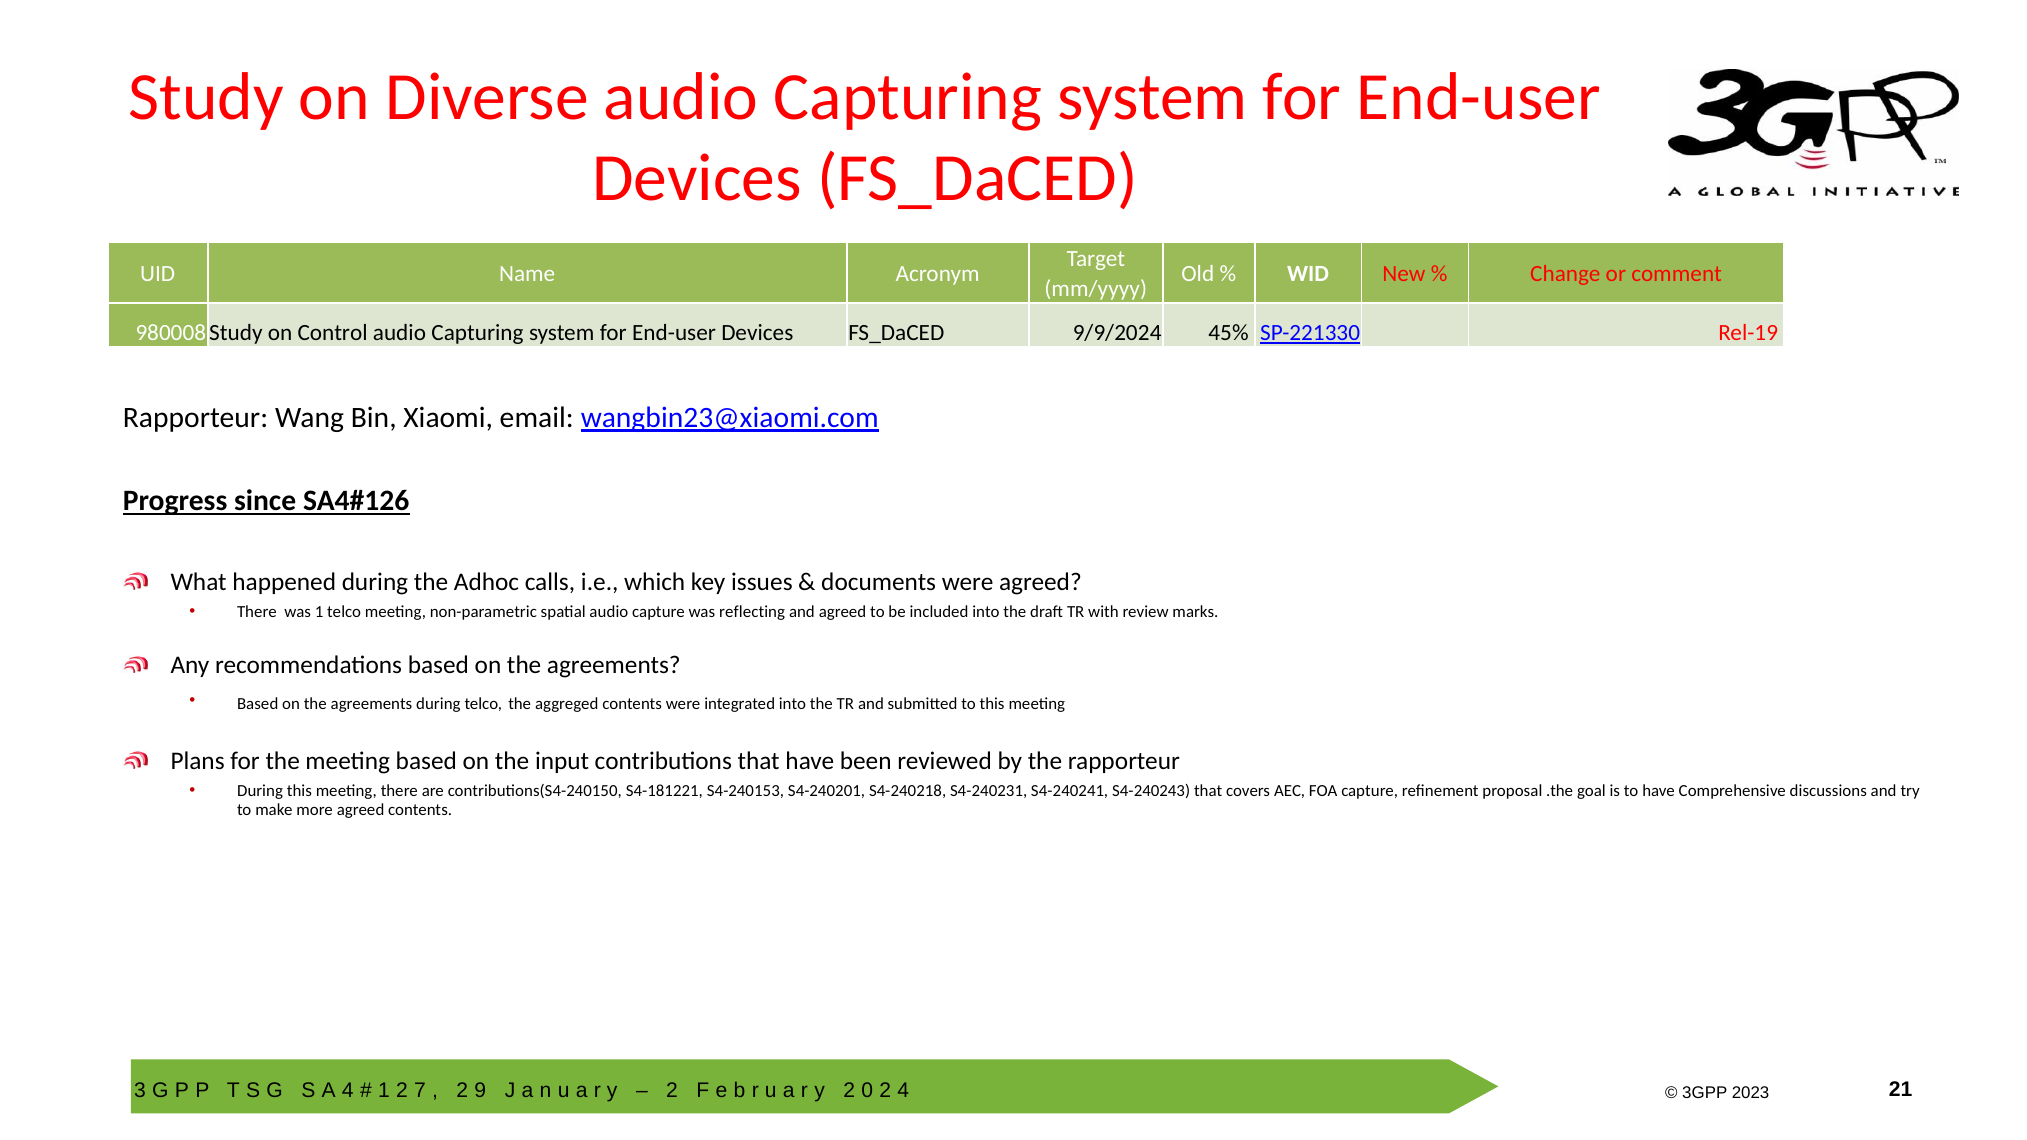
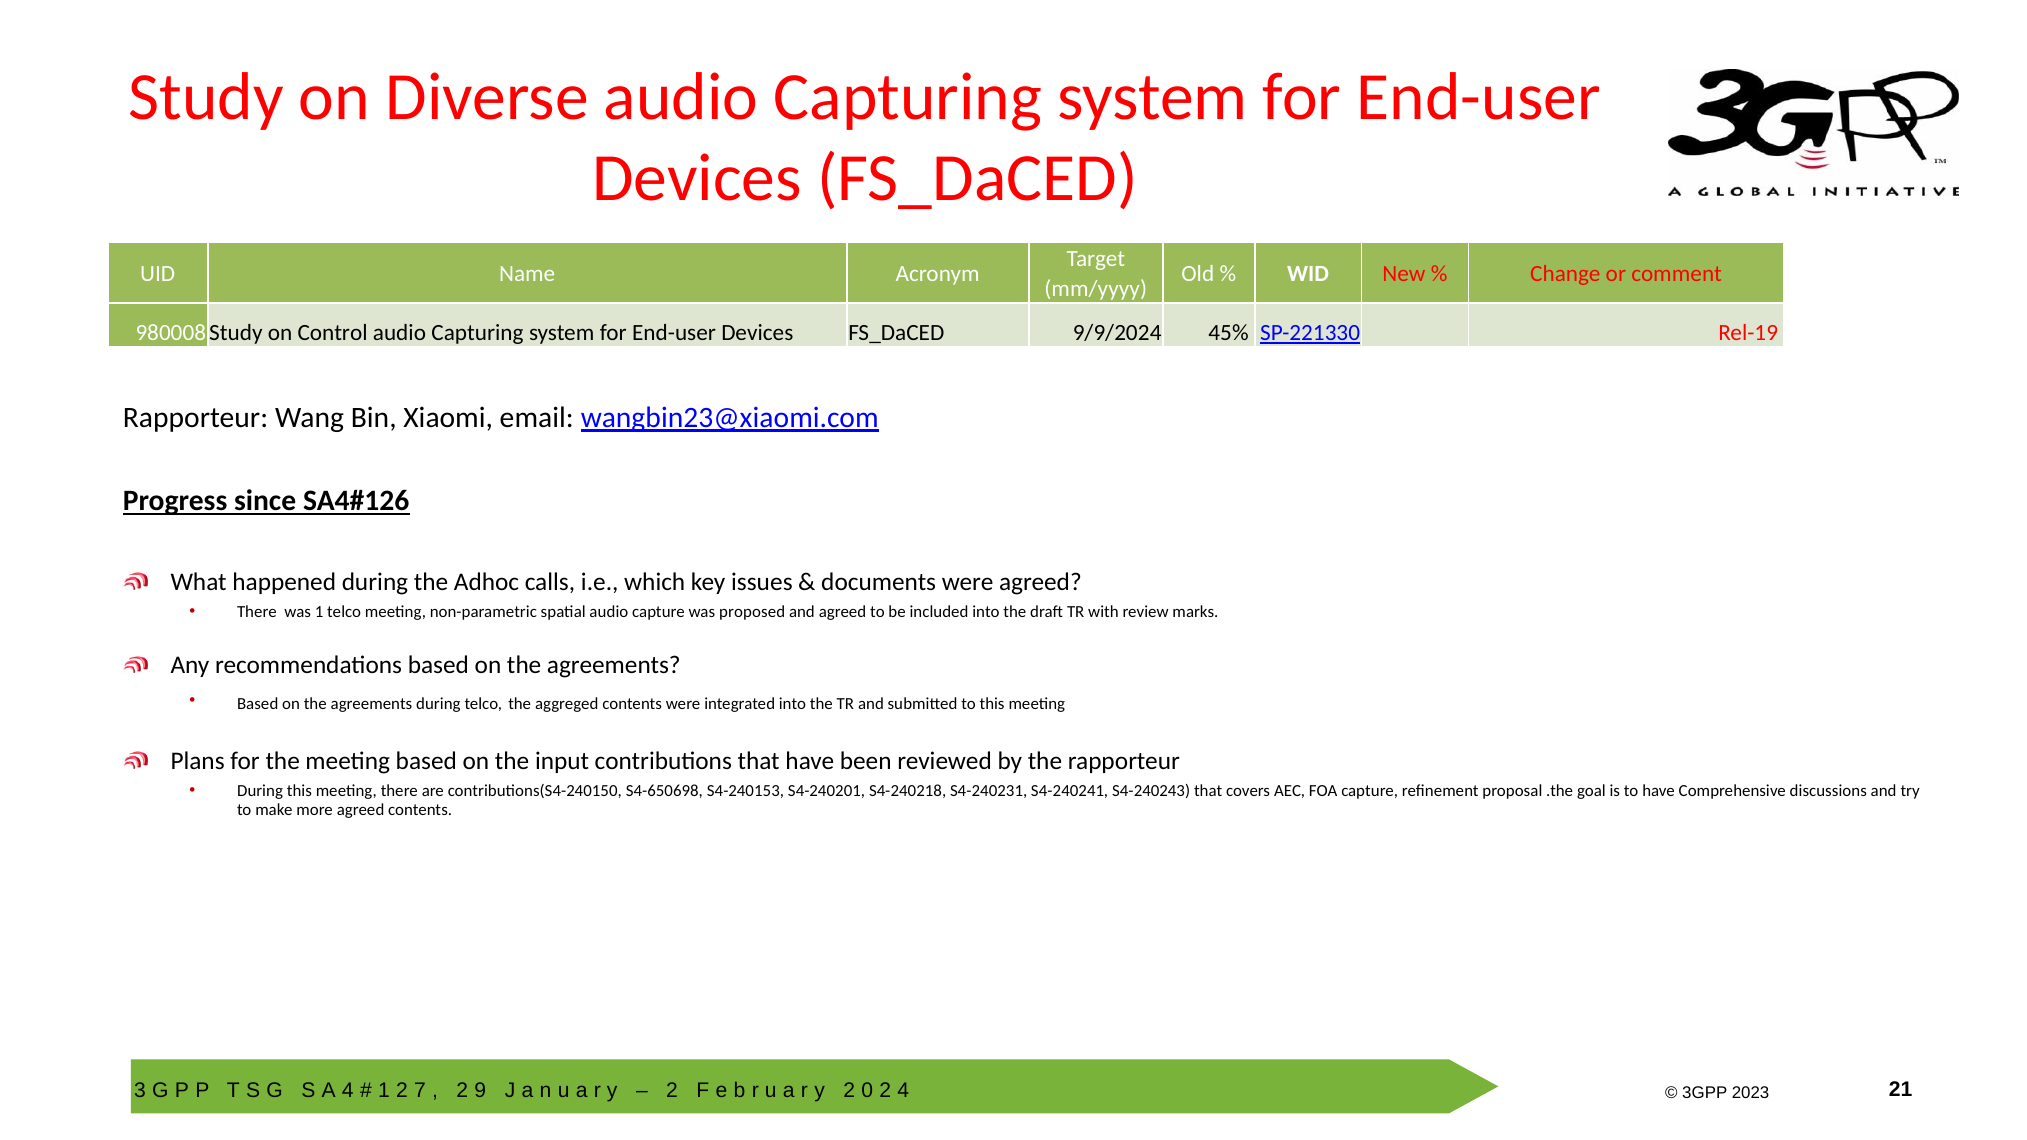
reflecting: reflecting -> proposed (752, 612)
S4-181221: S4-181221 -> S4-650698 (664, 791)
